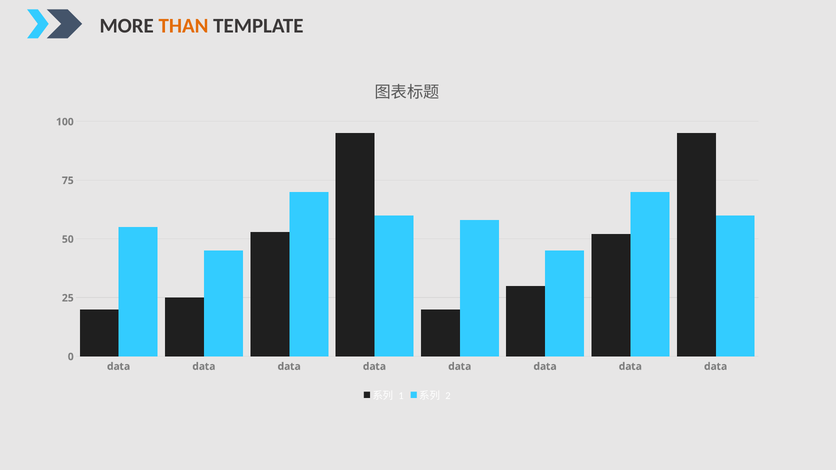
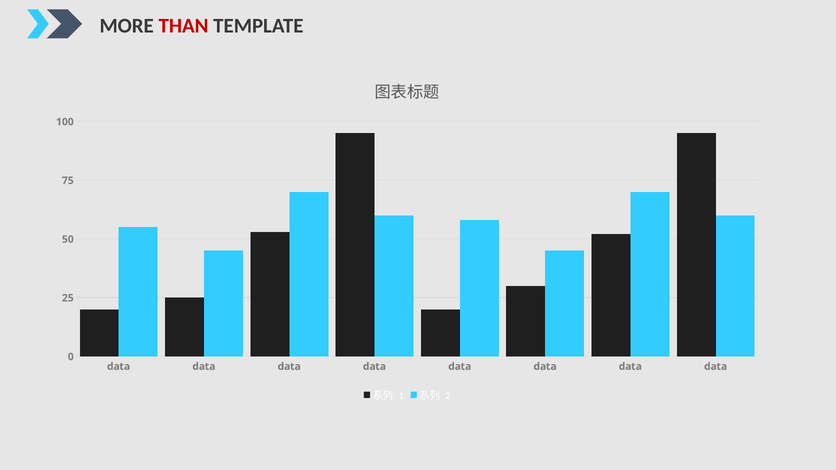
THAN colour: orange -> red (183, 26)
